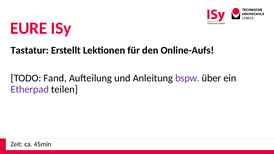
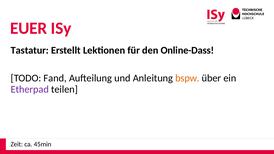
EURE: EURE -> EUER (29, 28)
Online-Aufs: Online-Aufs -> Online-Dass (187, 50)
bspw colour: purple -> orange (187, 78)
